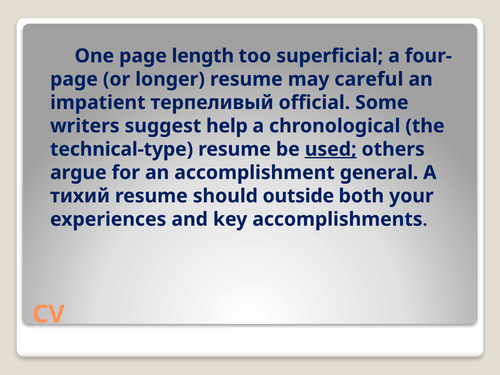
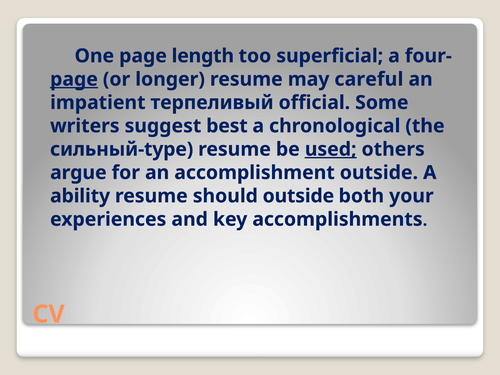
page underline: none -> present (74, 79)
help: help -> best (227, 126)
technical-type: technical-type -> сильный-type (122, 149)
accomplishment general: general -> outside (379, 173)
тихий: тихий -> ability (80, 196)
